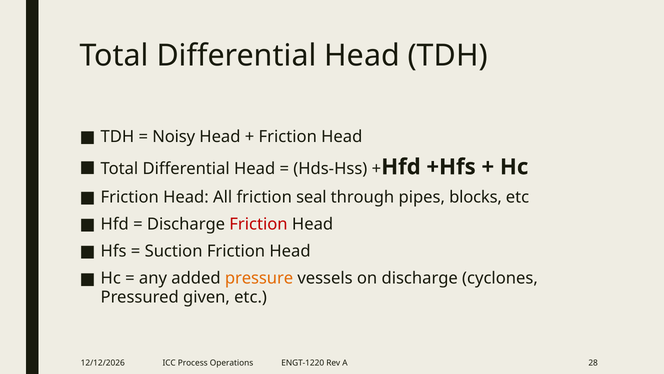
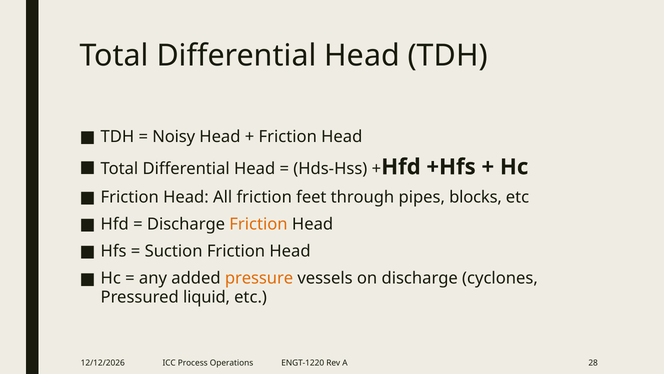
seal: seal -> feet (311, 197)
Friction colour: red -> orange (258, 224)
given: given -> liquid (207, 297)
